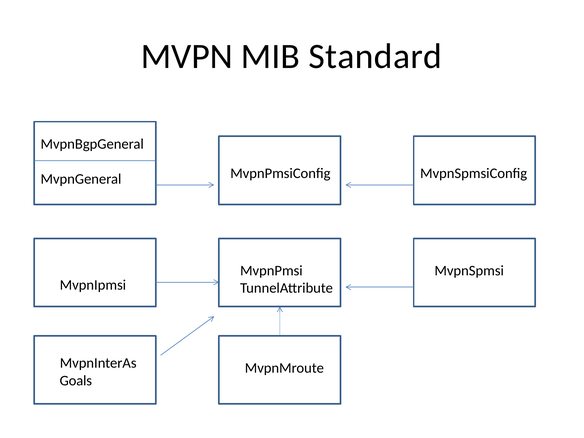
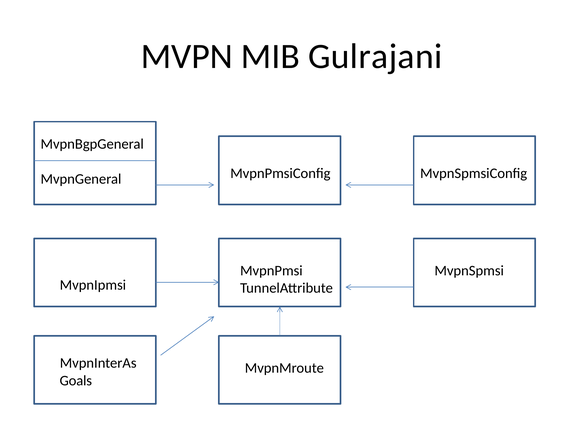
Standard: Standard -> Gulrajani (375, 57)
